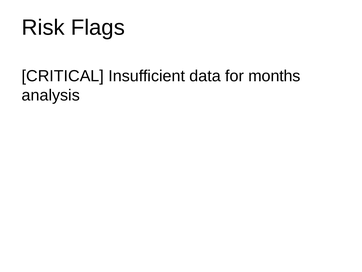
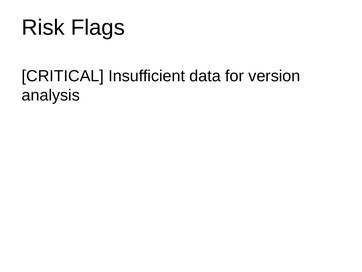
months: months -> version (274, 76)
